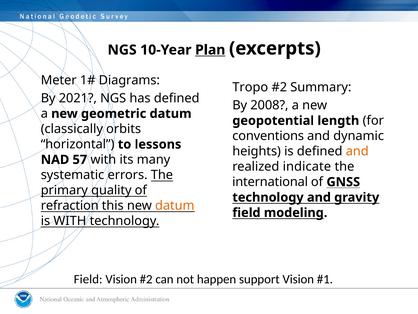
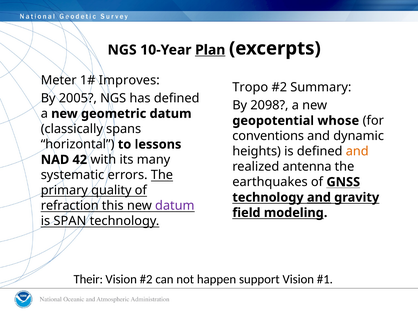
Diagrams: Diagrams -> Improves (129, 80)
2021: 2021 -> 2005 (78, 98)
2008: 2008 -> 2098 (269, 105)
length: length -> whose (338, 120)
orbits: orbits -> spans (124, 129)
57: 57 -> 42 (80, 159)
indicate: indicate -> antenna (307, 166)
international: international -> earthquakes (270, 182)
and underline: none -> present (319, 197)
datum colour: orange -> purple (175, 205)
is WITH: WITH -> SPAN (70, 221)
Field: Field -> Their (88, 279)
